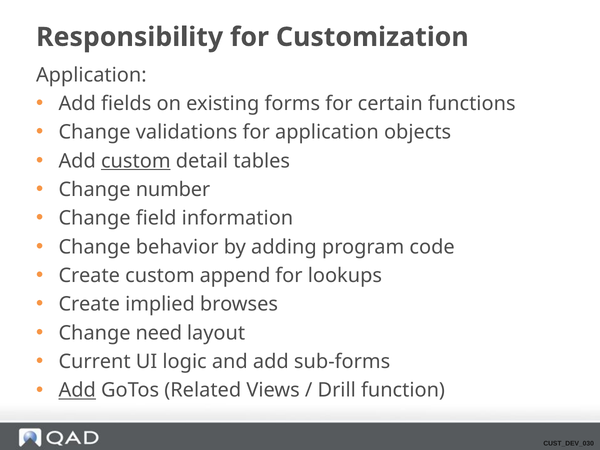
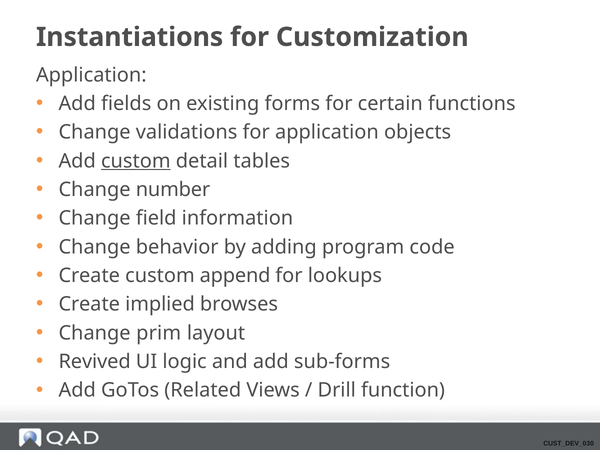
Responsibility: Responsibility -> Instantiations (130, 37)
need: need -> prim (159, 333)
Current: Current -> Revived (95, 362)
Add underline: present -> none (77, 390)
